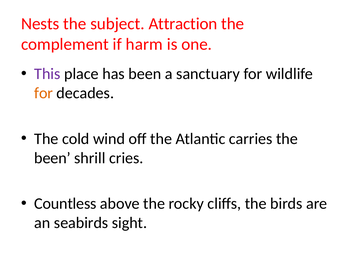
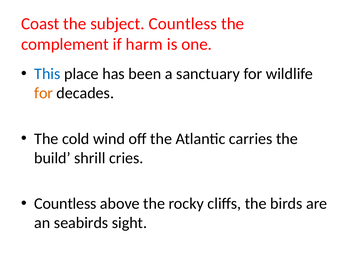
Nests: Nests -> Coast (40, 24)
subject Attraction: Attraction -> Countless (183, 24)
This colour: purple -> blue (47, 74)
been: been -> build (52, 158)
